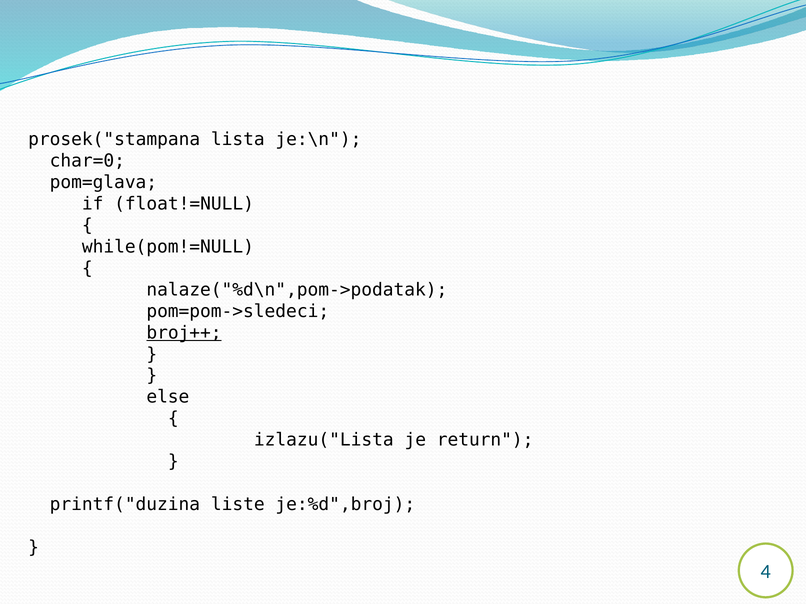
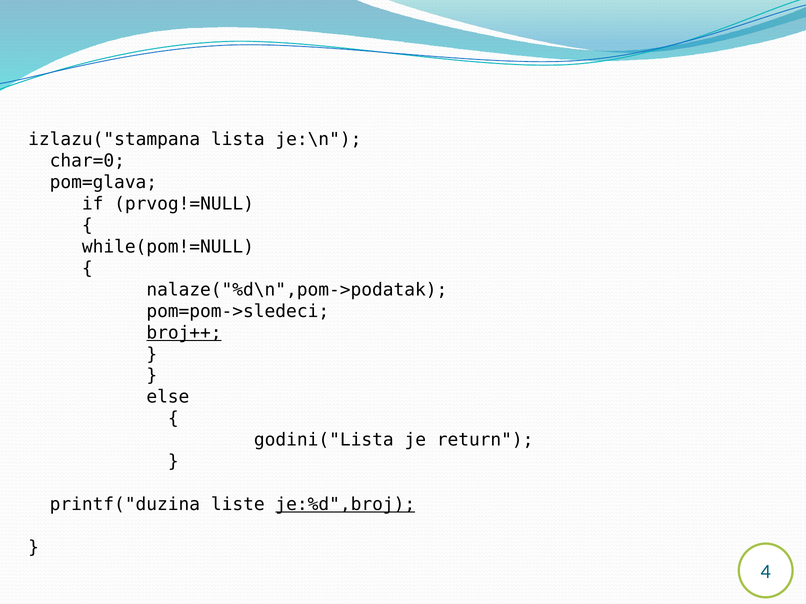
prosek("stampana: prosek("stampana -> izlazu("stampana (114, 140)
float!=NULL: float!=NULL -> prvog!=NULL (184, 204)
izlazu("Lista: izlazu("Lista -> godini("Lista (324, 440)
je:%d",broj underline: none -> present (345, 505)
